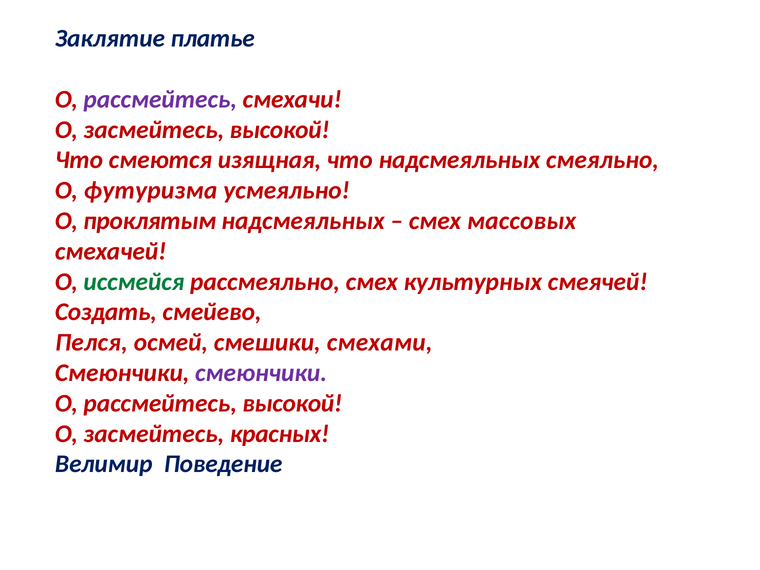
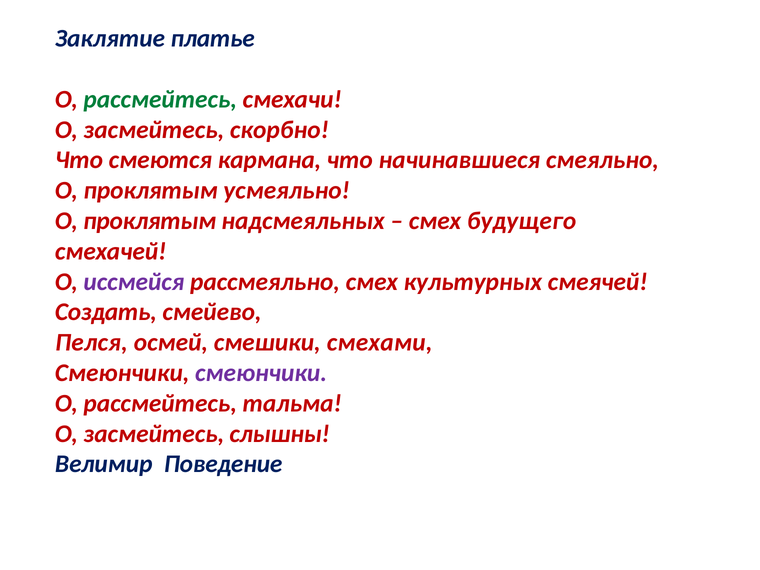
рассмейтесь colour: purple -> green (160, 99)
засмейтесь высокой: высокой -> скорбно (279, 130)
изящная: изящная -> кармана (269, 160)
что надсмеяльных: надсмеяльных -> начинавшиеся (459, 160)
футуризма: футуризма -> проклятым (151, 190)
массовых: массовых -> будущего (522, 221)
иссмейся colour: green -> purple (134, 282)
рассмейтесь высокой: высокой -> тальма (292, 403)
красных: красных -> слышны (280, 434)
